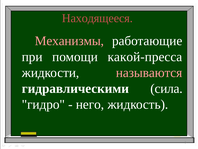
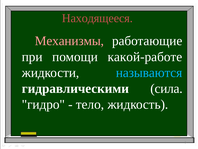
какой-пресса: какой-пресса -> какой-работе (145, 57)
называются colour: pink -> light blue (149, 72)
него: него -> тело (90, 104)
